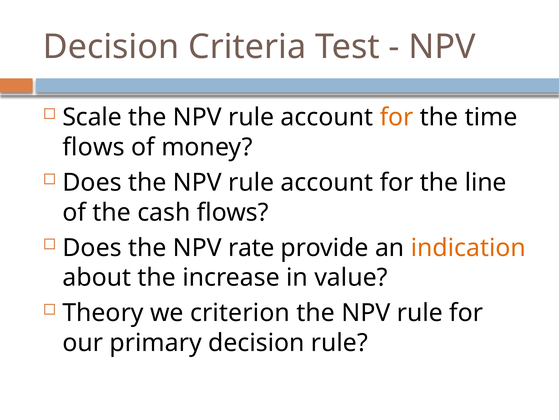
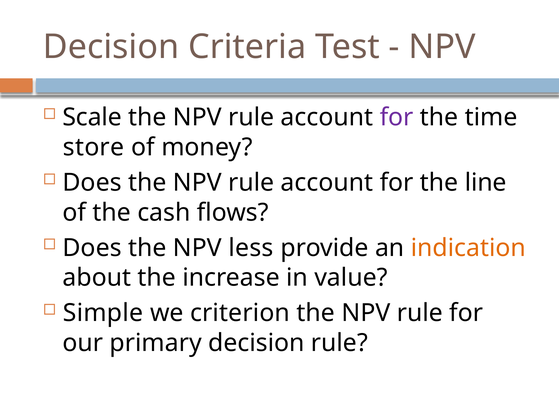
for colour: orange -> purple (397, 117)
flows: flows -> store (94, 147)
rate: rate -> less (251, 247)
Theory: Theory -> Simple (103, 312)
